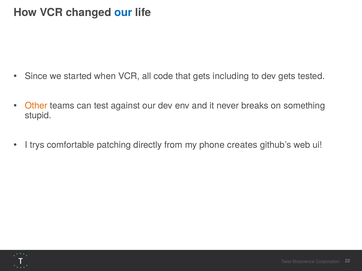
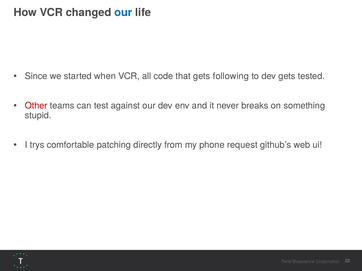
including: including -> following (231, 76)
Other colour: orange -> red (36, 106)
creates: creates -> request (242, 145)
